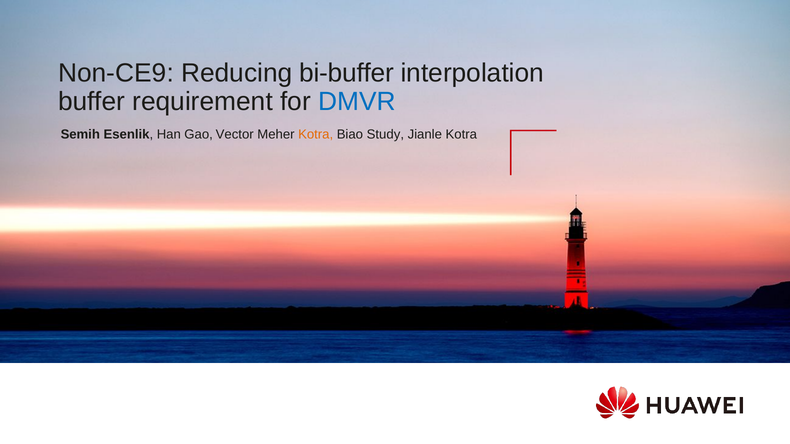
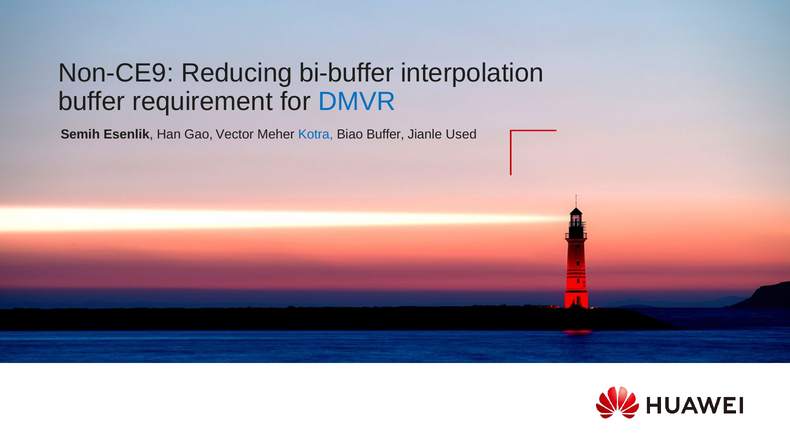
Kotra colour: orange -> blue (316, 134)
Biao Study: Study -> Buffer (385, 134)
Jianle Kotra: Kotra -> Used (461, 134)
